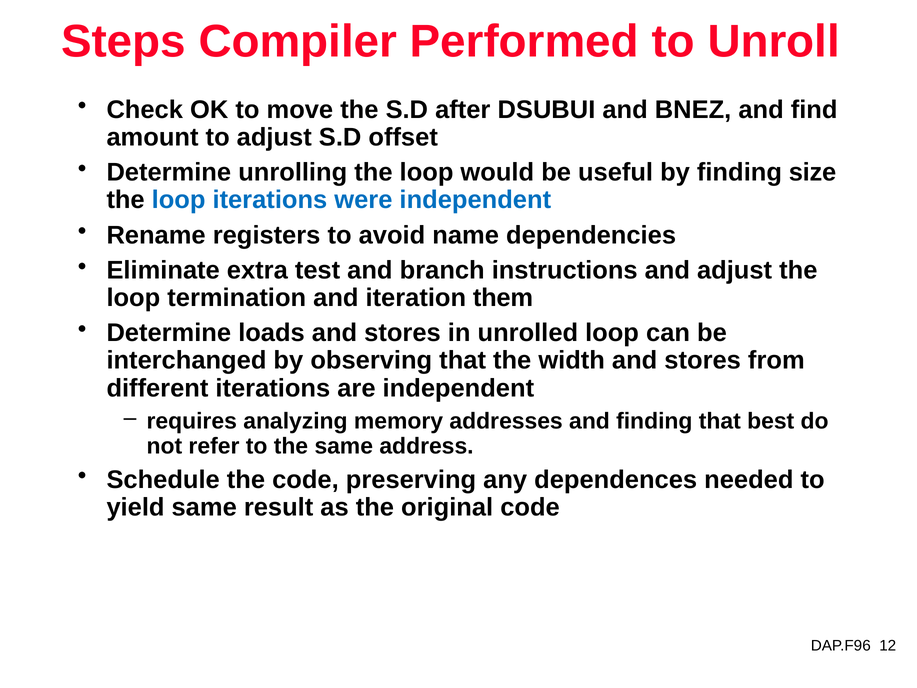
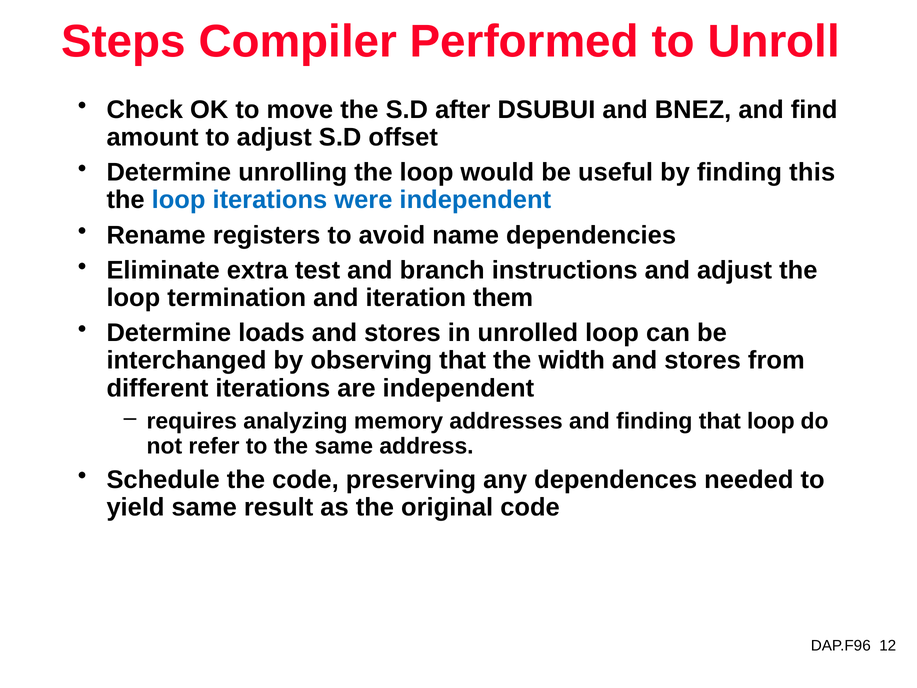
size: size -> this (812, 172)
that best: best -> loop (771, 421)
